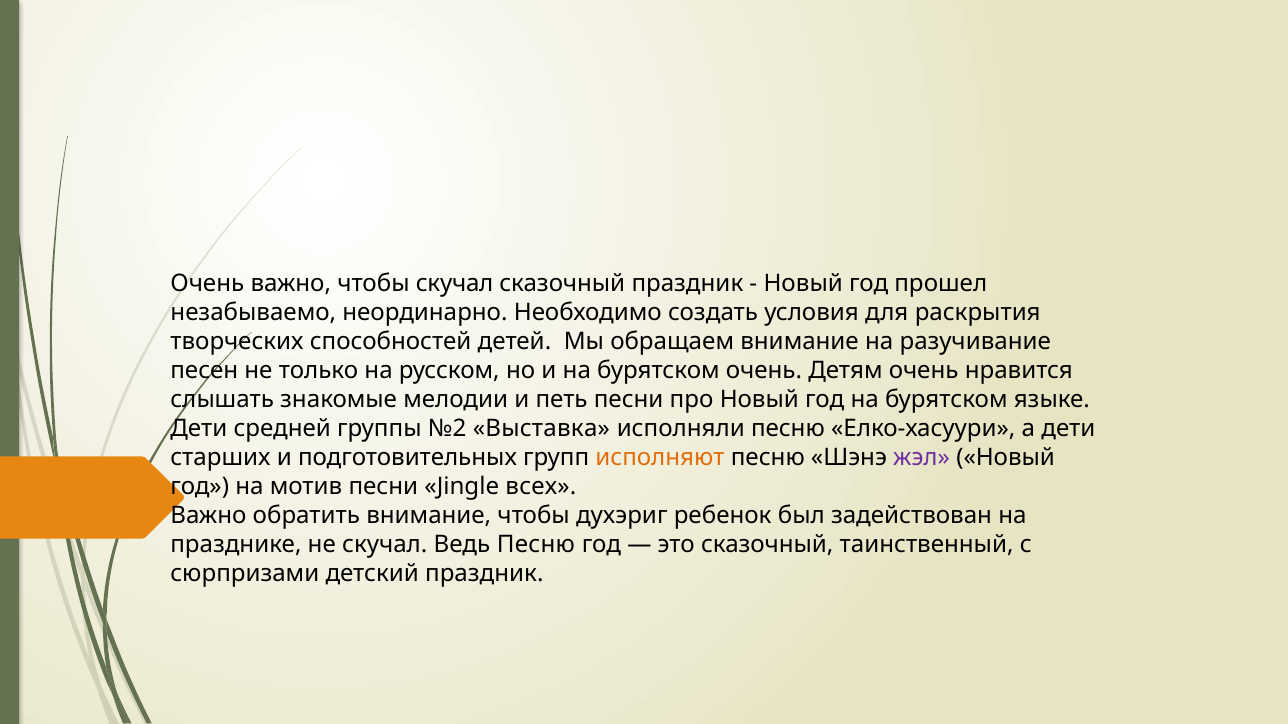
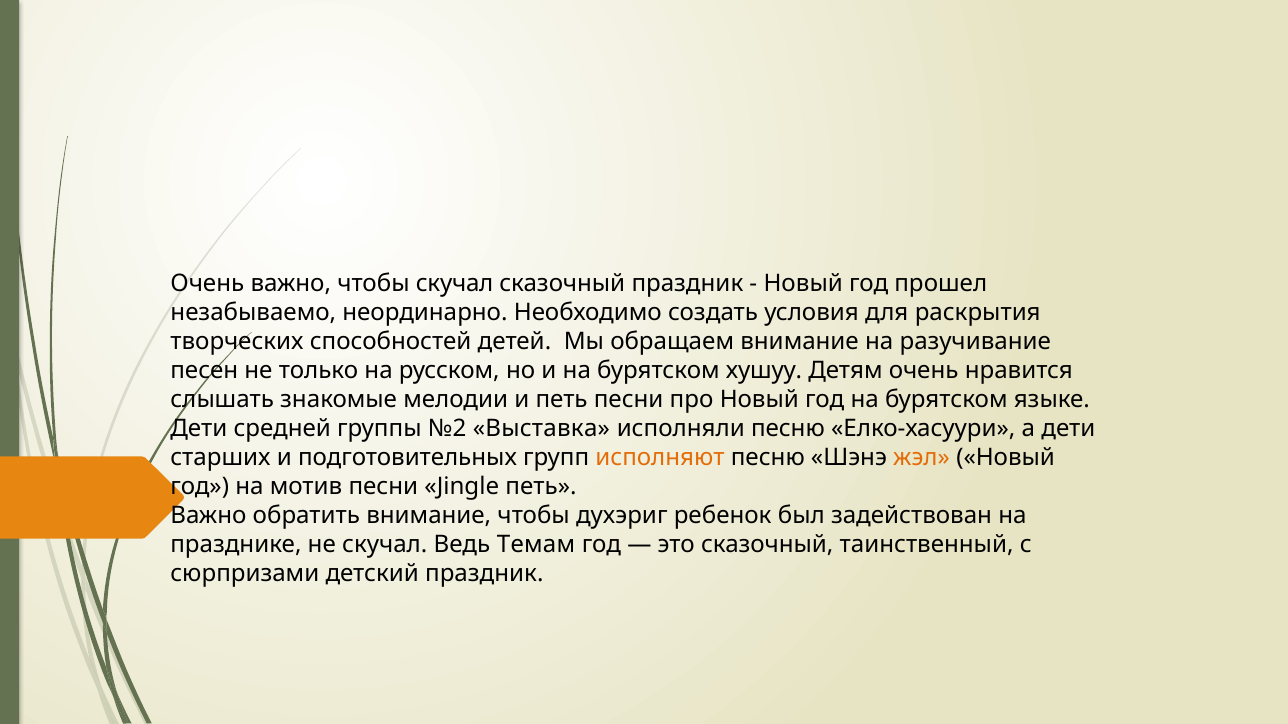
бурятском очень: очень -> хушуу (764, 371)
жэл colour: purple -> orange (922, 458)
Jingle всех: всех -> петь (541, 487)
Ведь Песню: Песню -> Темам (536, 545)
